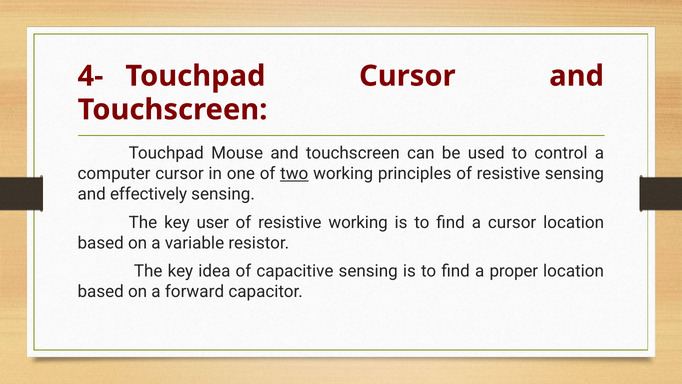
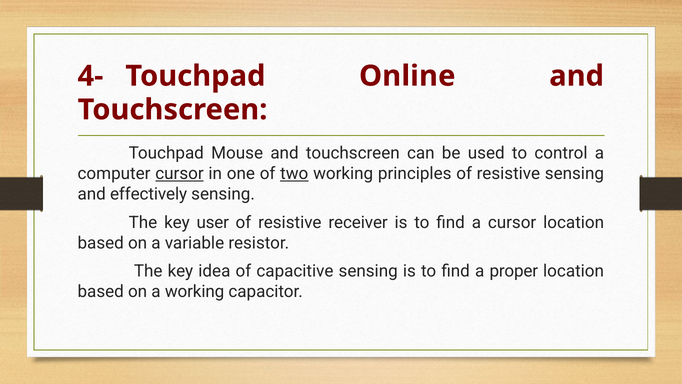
Touchpad Cursor: Cursor -> Online (407, 76)
cursor underline: none -> present (179, 174)
resistive working: working -> receiver (358, 222)
a forward: forward -> working (195, 291)
